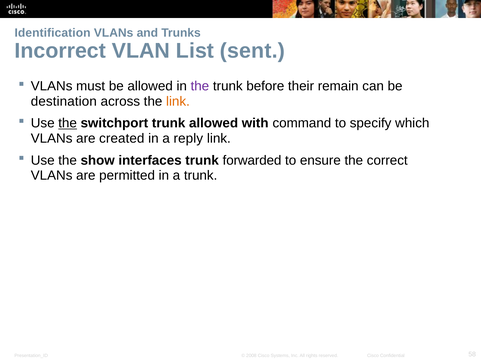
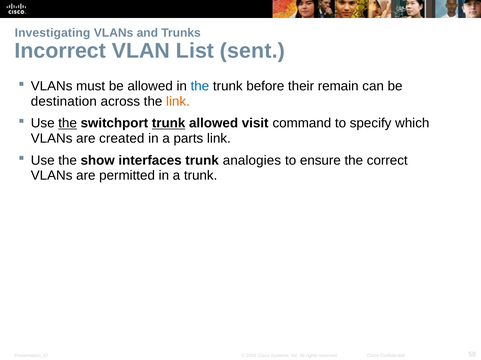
Identification: Identification -> Investigating (53, 33)
the colour: purple -> blue (200, 86)
trunk underline: none -> present (169, 123)
with: with -> visit (255, 123)
reply: reply -> parts (188, 139)
forwarded: forwarded -> analogies (252, 161)
